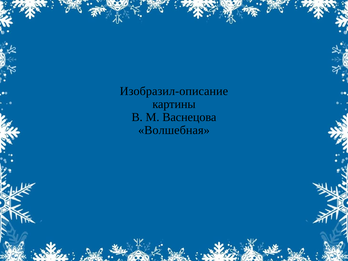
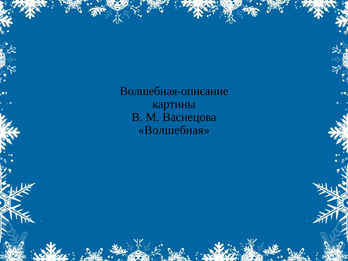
Изобразил-описание: Изобразил-описание -> Волшебная-описание (174, 91)
